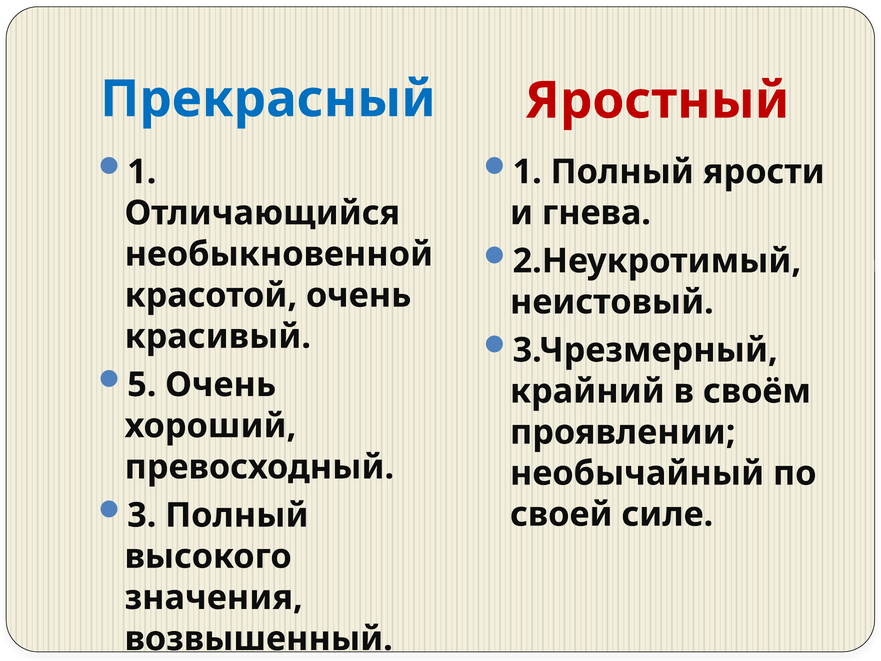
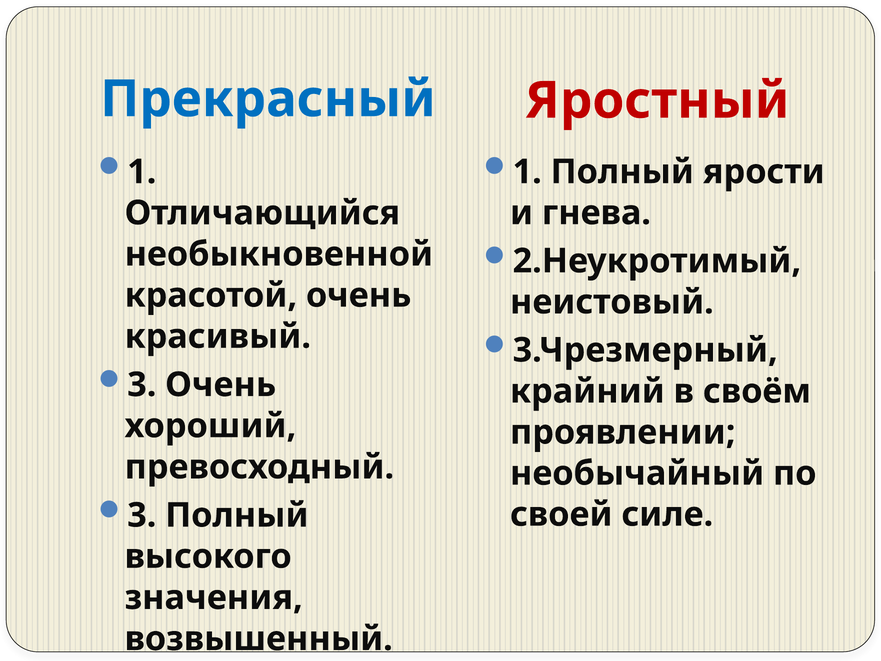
5: 5 -> 3 (142, 385)
